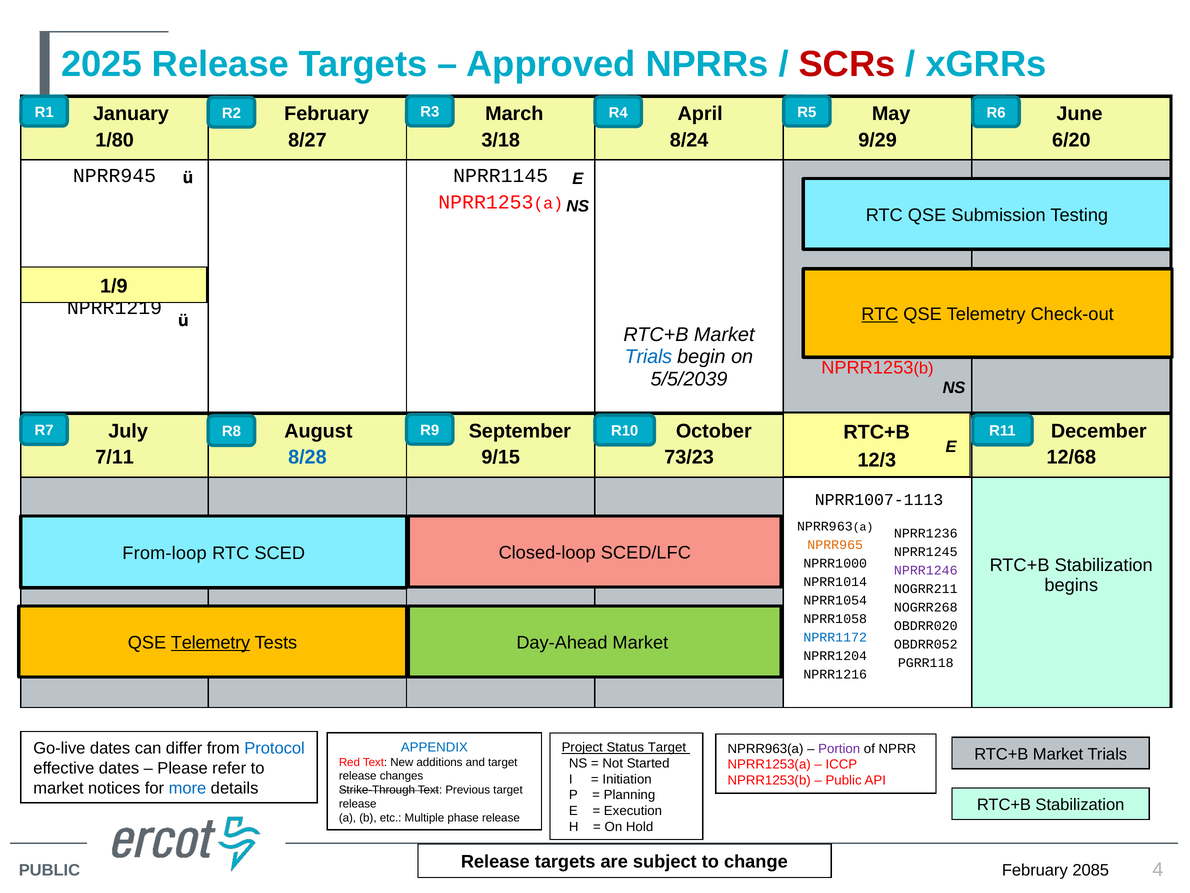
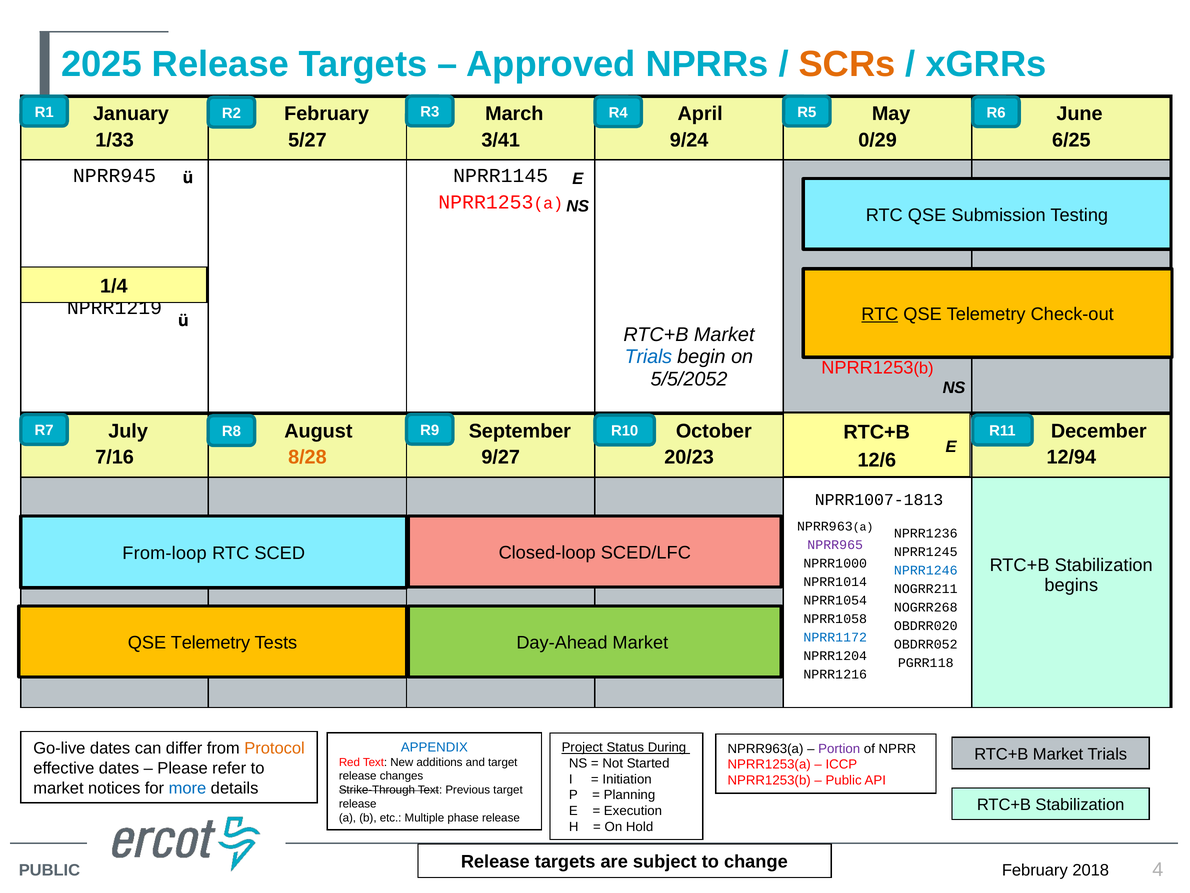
SCRs colour: red -> orange (847, 64)
1/80: 1/80 -> 1/33 (115, 140)
8/27: 8/27 -> 5/27 (307, 140)
3/18: 3/18 -> 3/41 (501, 140)
8/24: 8/24 -> 9/24 (689, 140)
9/29: 9/29 -> 0/29 (878, 140)
6/20: 6/20 -> 6/25 (1071, 140)
1/9: 1/9 -> 1/4 (114, 286)
5/5/2039: 5/5/2039 -> 5/5/2052 (689, 379)
7/11: 7/11 -> 7/16 (115, 457)
8/28 colour: blue -> orange (307, 457)
9/15: 9/15 -> 9/27 (501, 457)
73/23: 73/23 -> 20/23 (689, 457)
12/68: 12/68 -> 12/94 (1071, 457)
12/3: 12/3 -> 12/6 (877, 460)
NPRR1007-1113: NPRR1007-1113 -> NPRR1007-1813 (879, 500)
NPRR965 colour: orange -> purple (835, 545)
NPRR1246 colour: purple -> blue (926, 570)
Telemetry underline: present -> none (211, 642)
Protocol colour: blue -> orange (275, 748)
Status Target: Target -> During (667, 747)
2085: 2085 -> 2018 (1091, 870)
